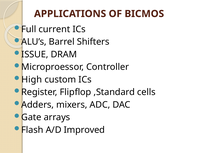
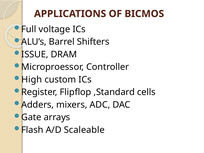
current: current -> voltage (54, 29)
Improved: Improved -> Scaleable (84, 130)
